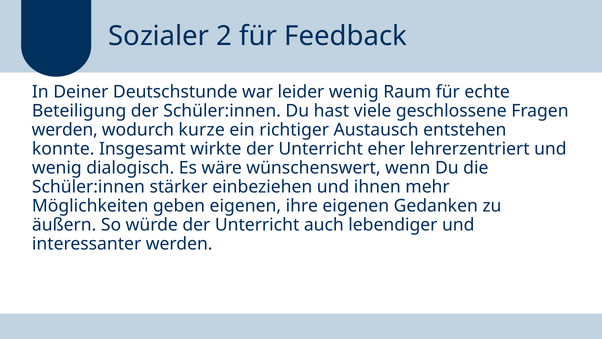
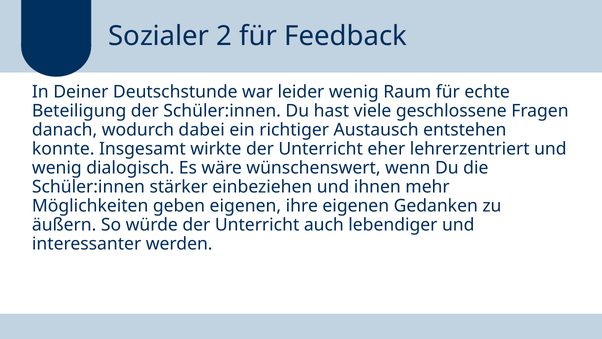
werden: werden -> danach (65, 130)
kurze: kurze -> dabei (202, 130)
